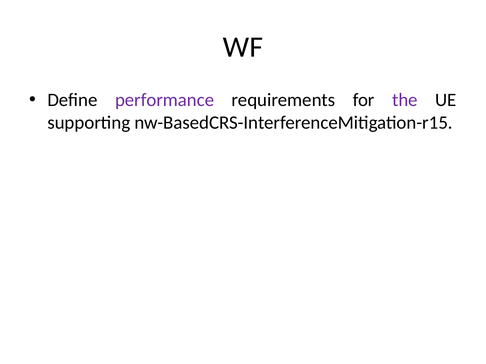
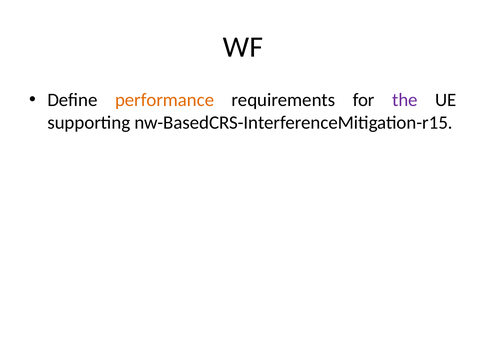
performance colour: purple -> orange (165, 100)
